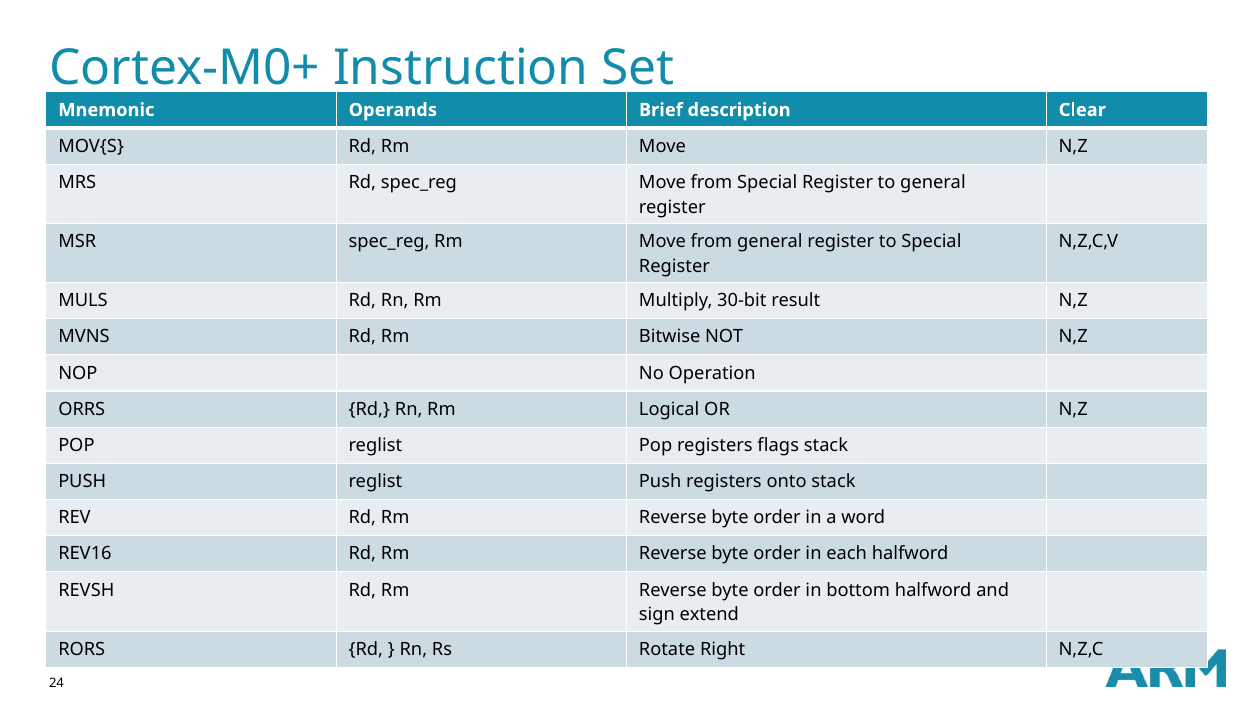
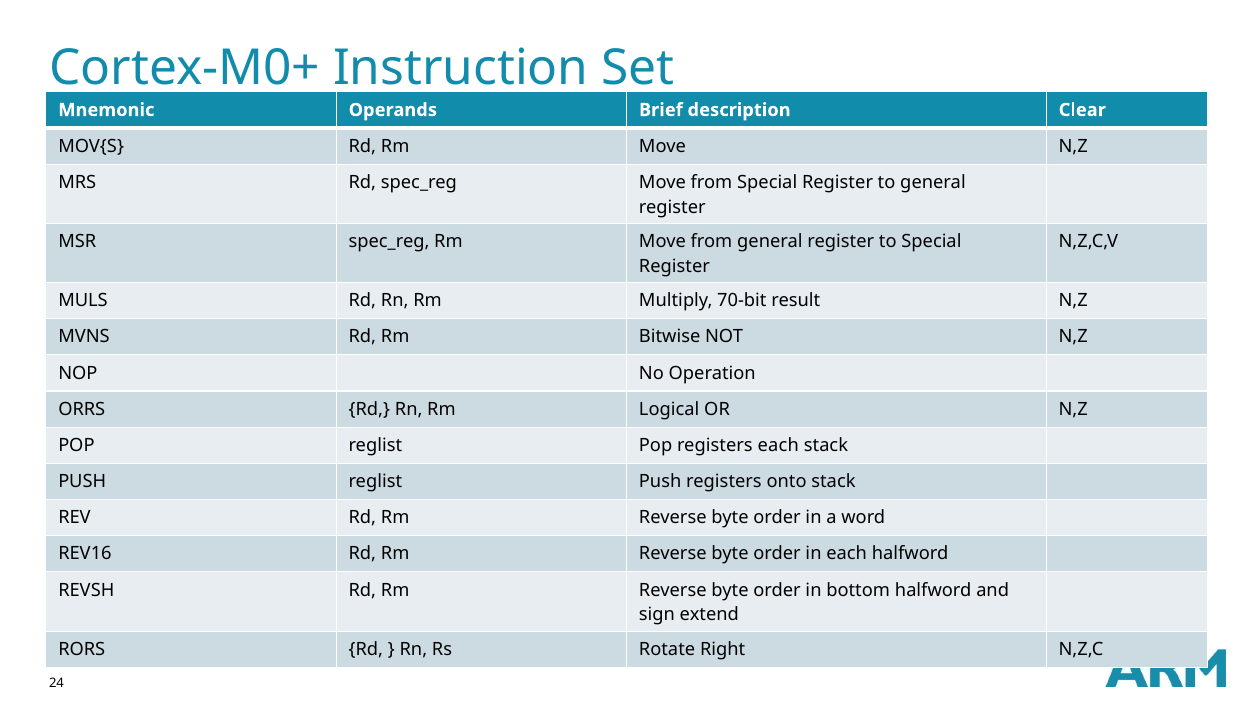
30-bit: 30-bit -> 70-bit (742, 301)
registers flags: flags -> each (778, 445)
